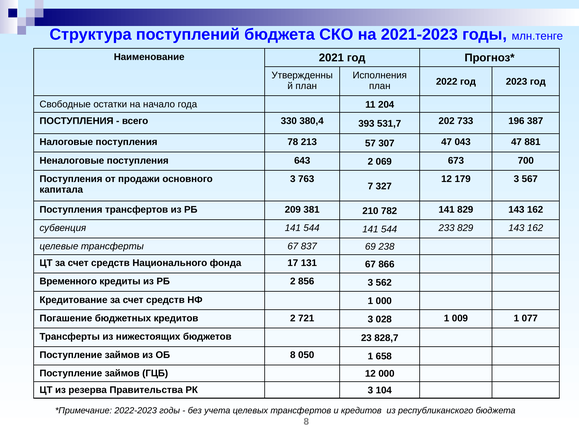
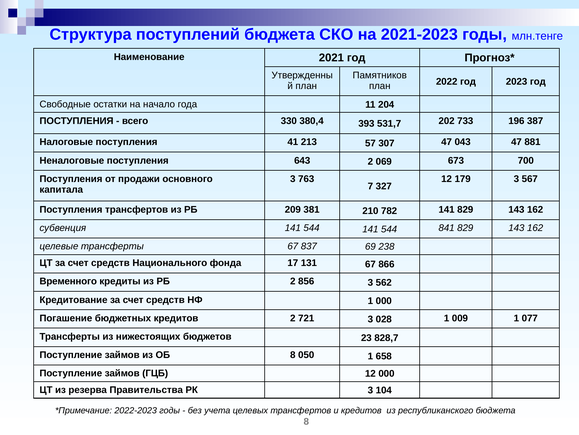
Исполнения: Исполнения -> Памятников (380, 75)
78: 78 -> 41 (293, 142)
233: 233 -> 841 (447, 228)
